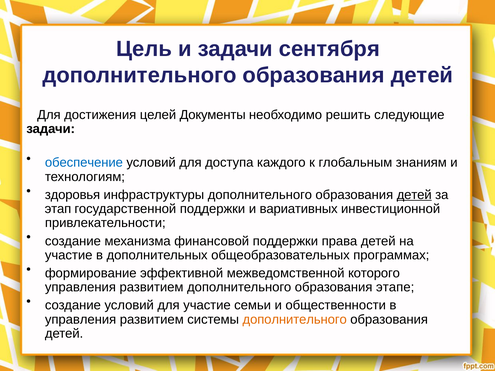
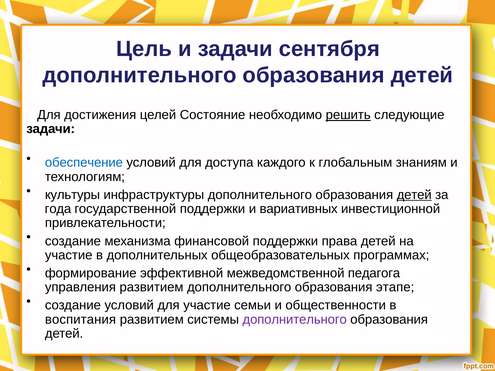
Документы: Документы -> Состояние (213, 115)
решить underline: none -> present (348, 115)
здоровья: здоровья -> культуры (72, 195)
этап: этап -> года (58, 209)
которого: которого -> педагога (374, 273)
управления: управления -> воспитания (80, 320)
дополнительного colour: orange -> purple (295, 320)
